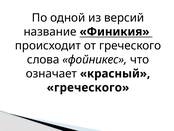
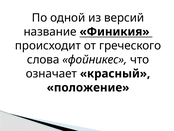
греческого: греческого -> положение (88, 87)
